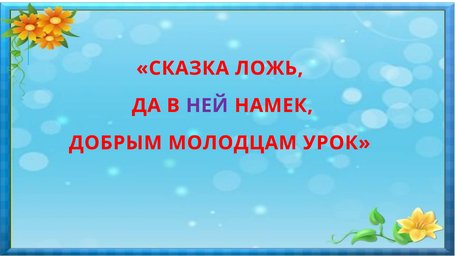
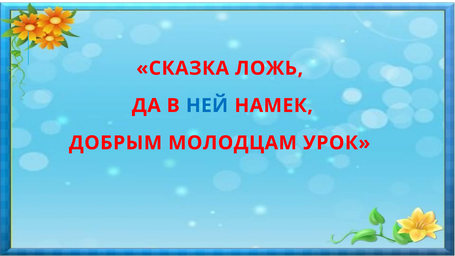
НЕЙ colour: purple -> blue (207, 106)
